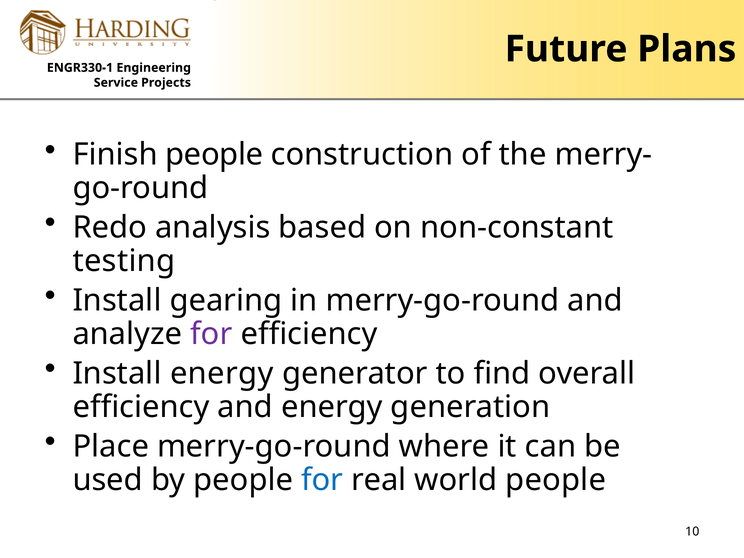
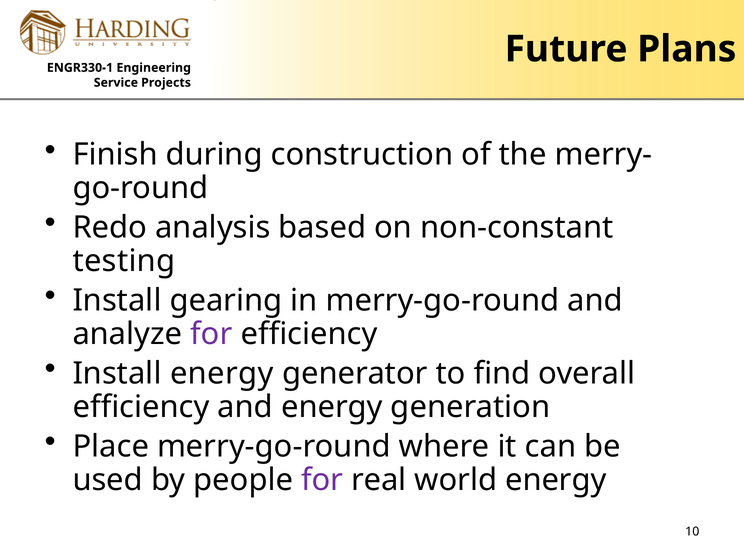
Finish people: people -> during (214, 155)
for colour: blue -> purple (322, 480)
world people: people -> energy (556, 480)
